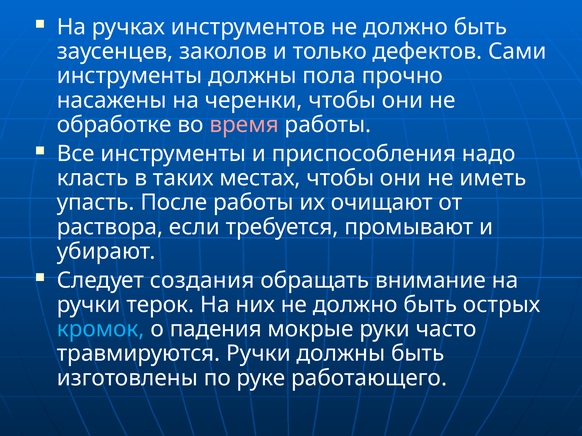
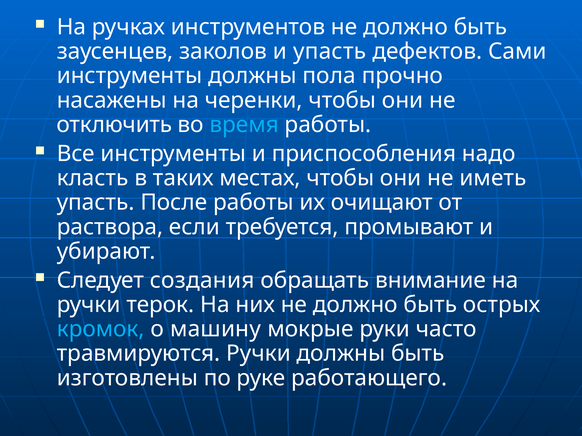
и только: только -> упасть (330, 51)
обработке: обработке -> отключить (114, 125)
время colour: pink -> light blue (244, 125)
падения: падения -> машину (216, 329)
